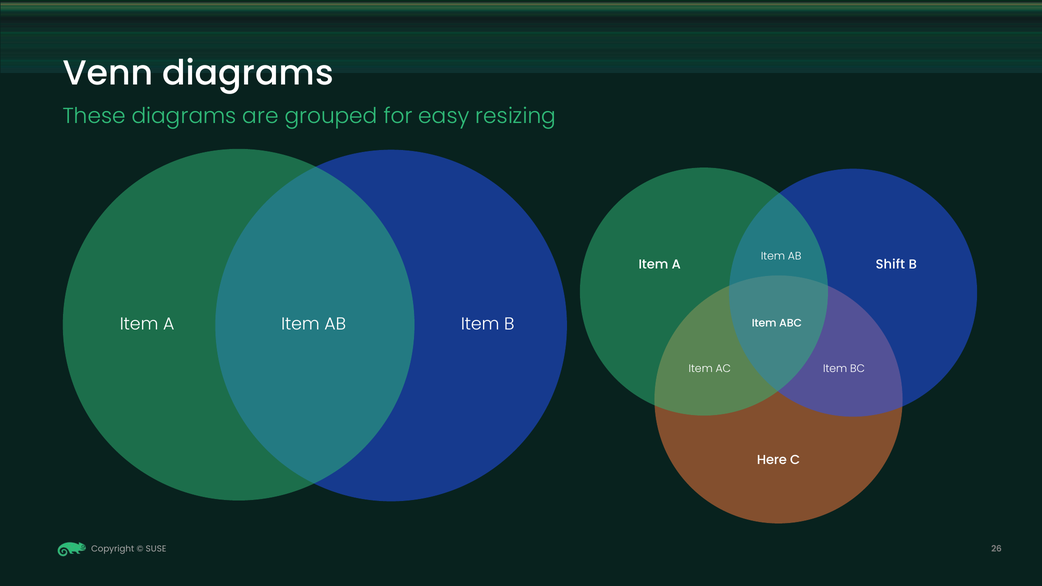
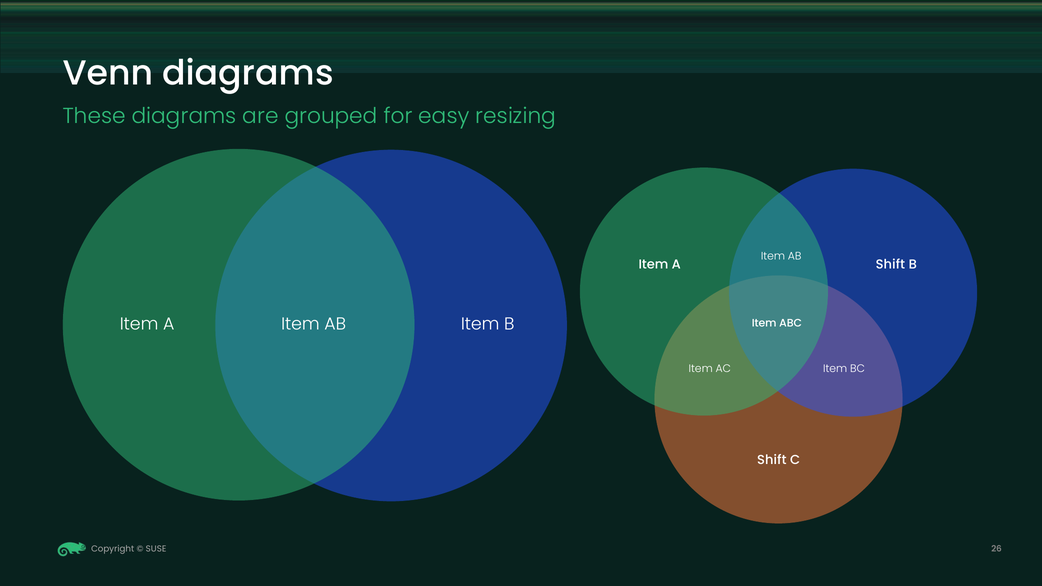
Here: Here -> Shift (772, 460)
